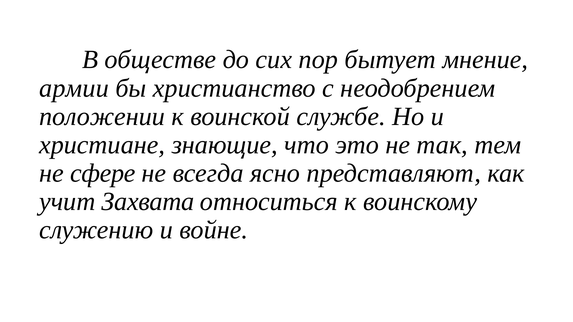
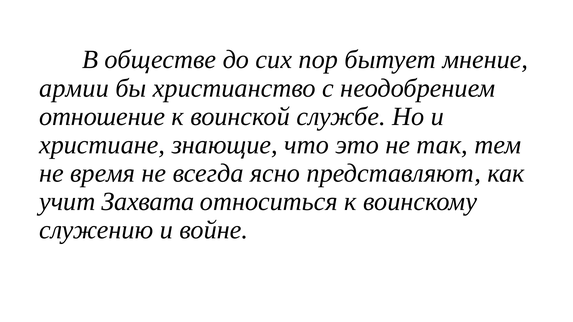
положении: положении -> отношение (102, 117)
сфере: сфере -> время (103, 173)
